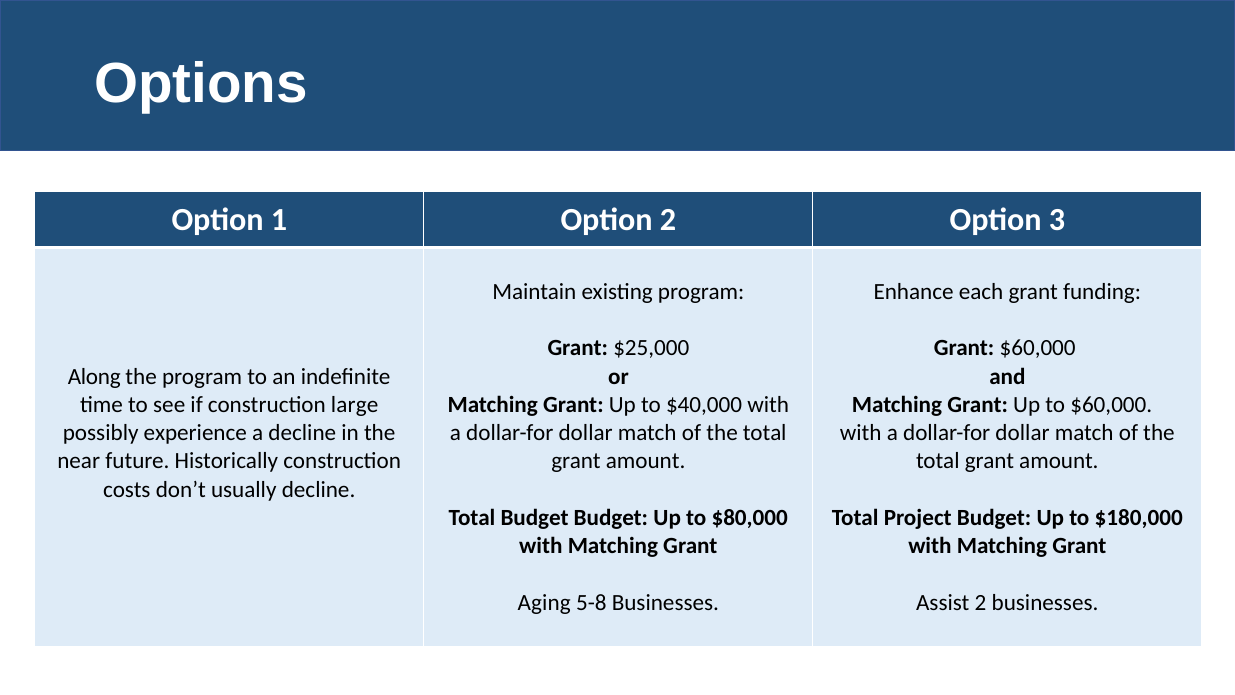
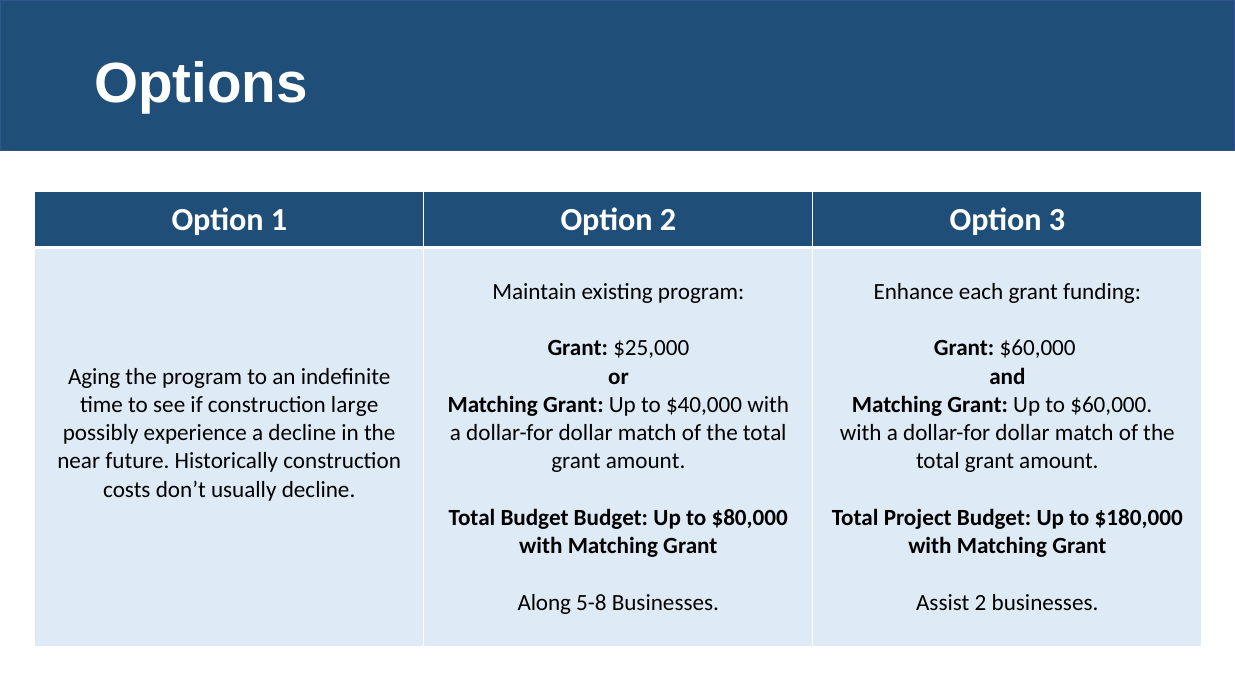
Along: Along -> Aging (94, 376)
Aging: Aging -> Along (544, 602)
